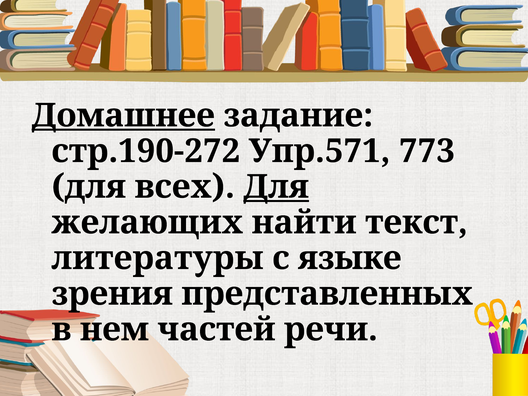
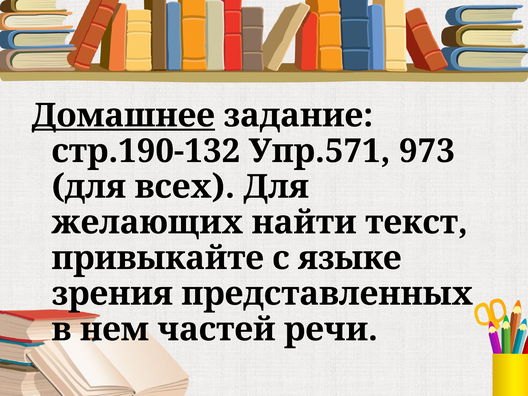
стр.190-272: стр.190-272 -> стр.190-132 (146, 151)
773: 773 -> 973 (427, 151)
Для underline: present -> none (276, 187)
литературы: литературы -> привыкайте (158, 258)
